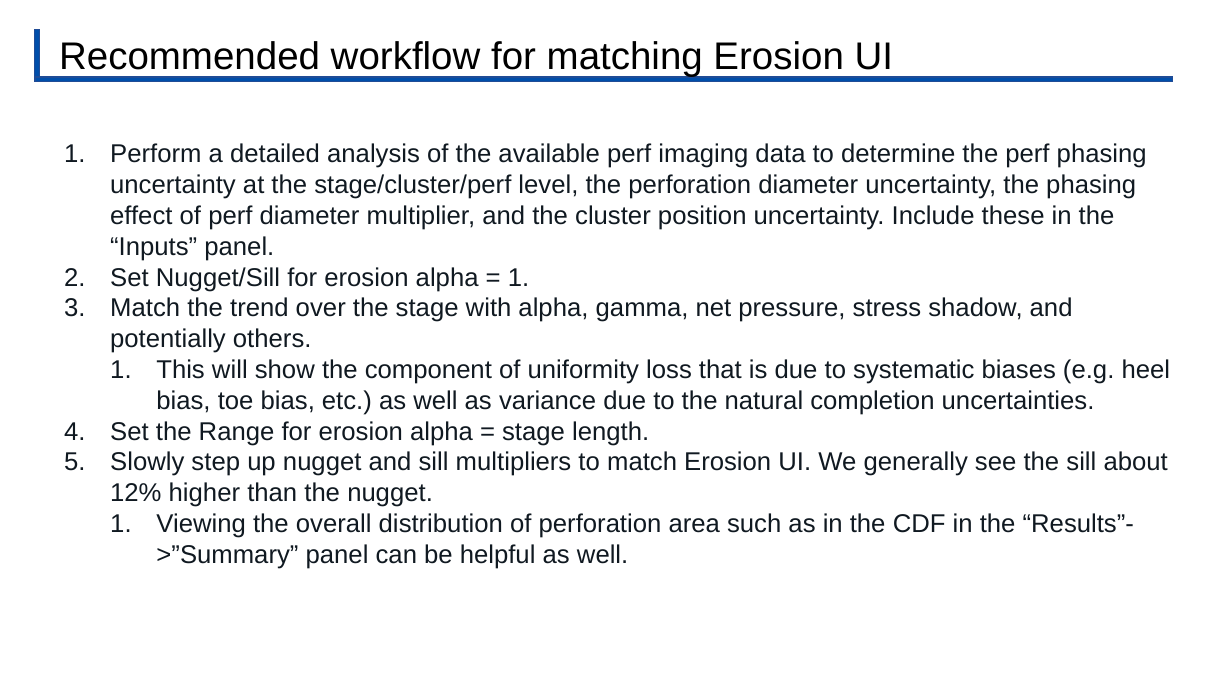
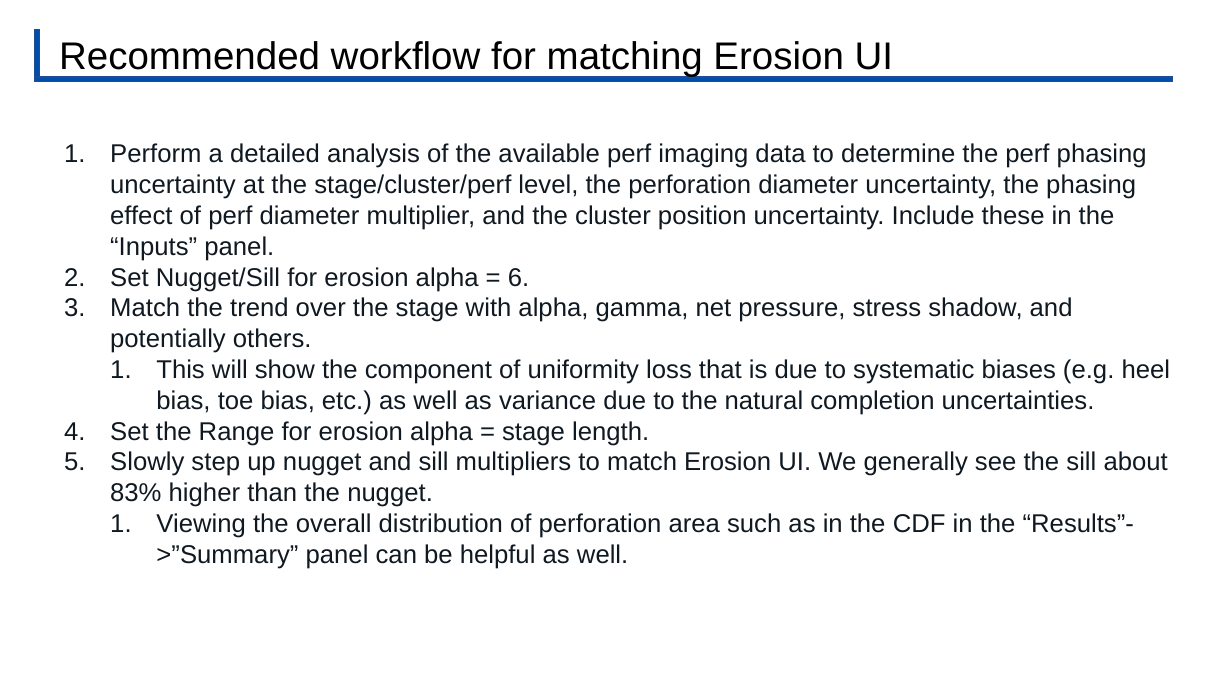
1: 1 -> 6 (519, 278)
12%: 12% -> 83% (136, 493)
